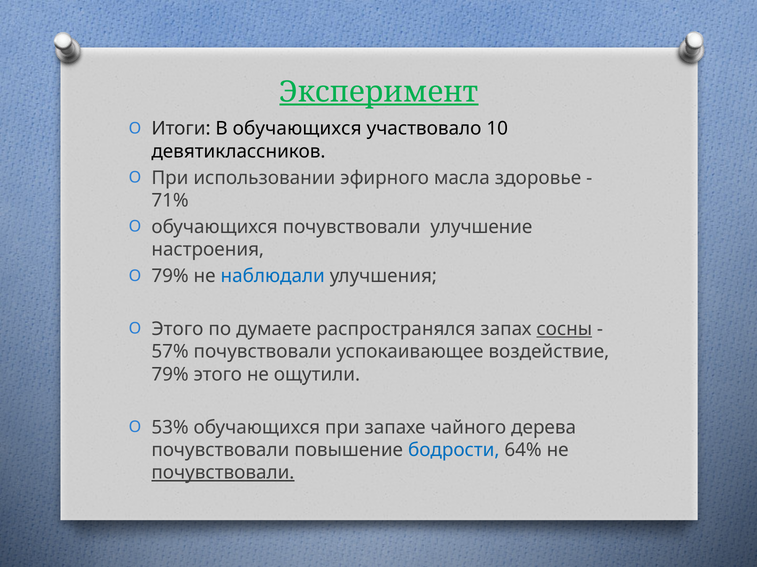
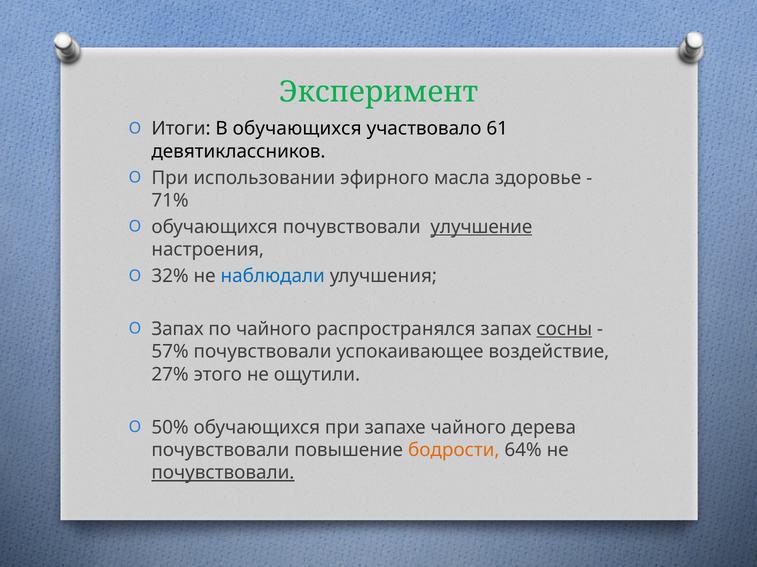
Эксперимент underline: present -> none (379, 92)
10: 10 -> 61 (497, 129)
улучшение underline: none -> present (481, 227)
79%: 79% -> 32% (170, 276)
Этого: Этого -> Запах (178, 329)
по думаете: думаете -> чайного (274, 329)
79%: 79% -> 27% (170, 375)
53%: 53% -> 50% (170, 428)
бодрости colour: blue -> orange (454, 451)
